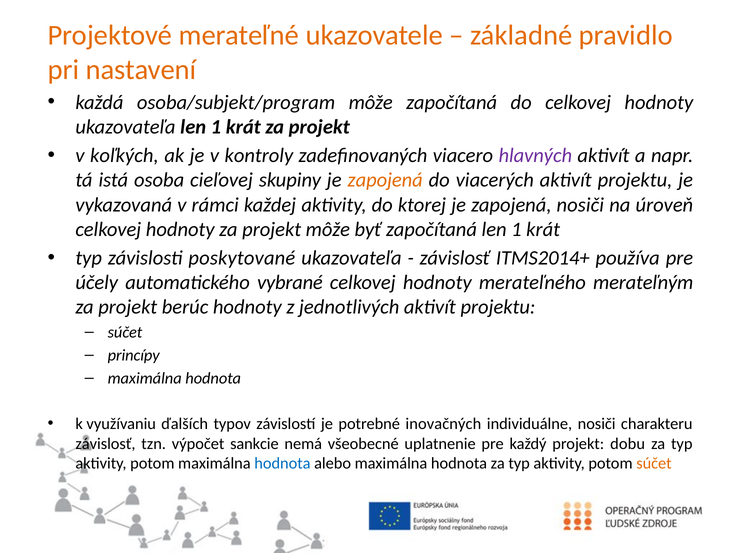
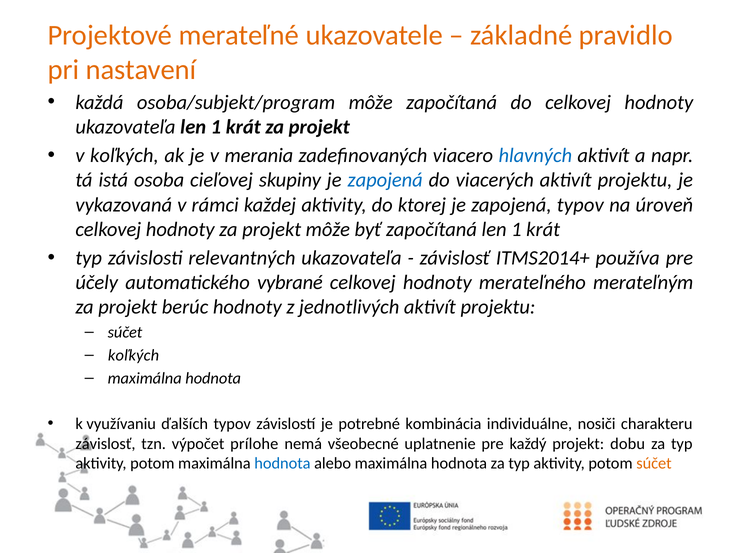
kontroly: kontroly -> merania (259, 156)
hlavných colour: purple -> blue (535, 156)
zapojená colour: orange -> blue (385, 180)
zapojená nosiči: nosiči -> typov (580, 205)
poskytované: poskytované -> relevantných (242, 258)
princípy: princípy -> koľkých (134, 356)
inovačných: inovačných -> kombinácia (443, 424)
sankcie: sankcie -> prílohe (254, 444)
